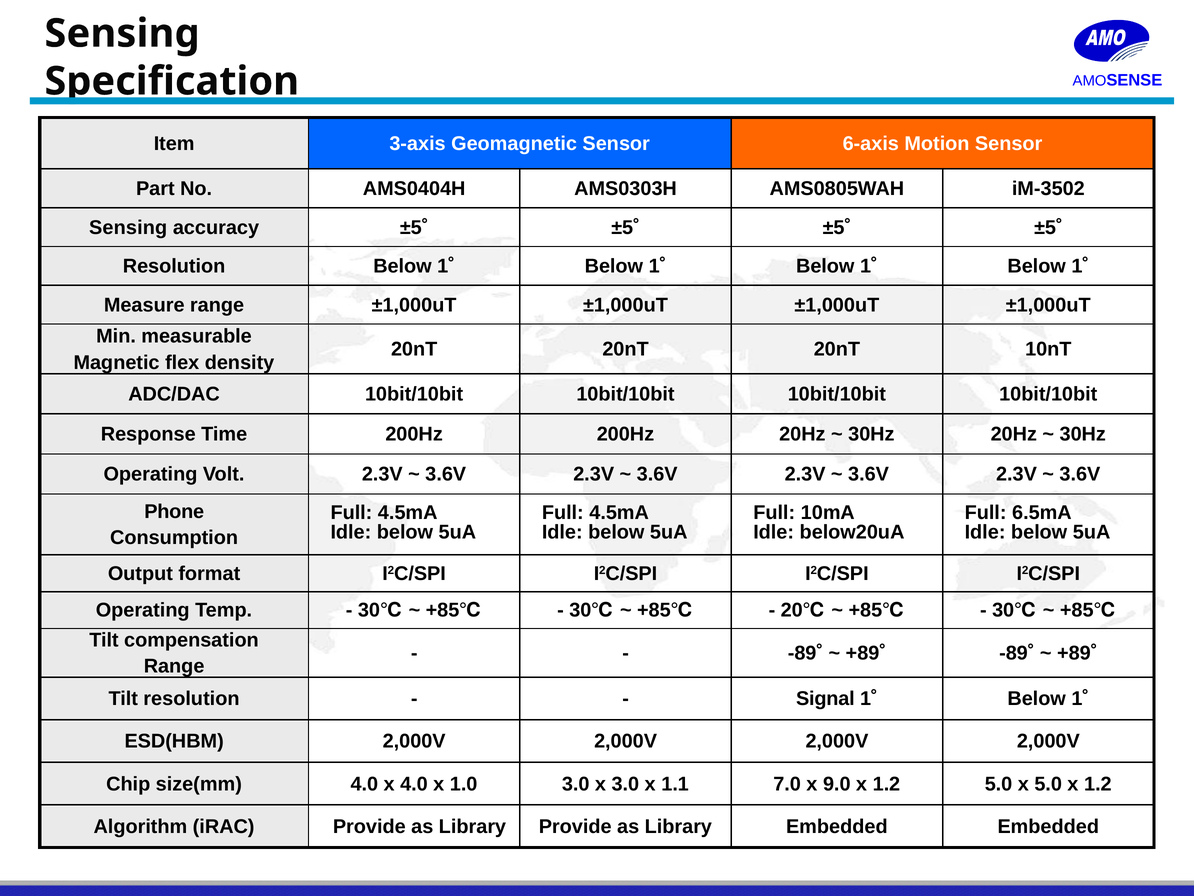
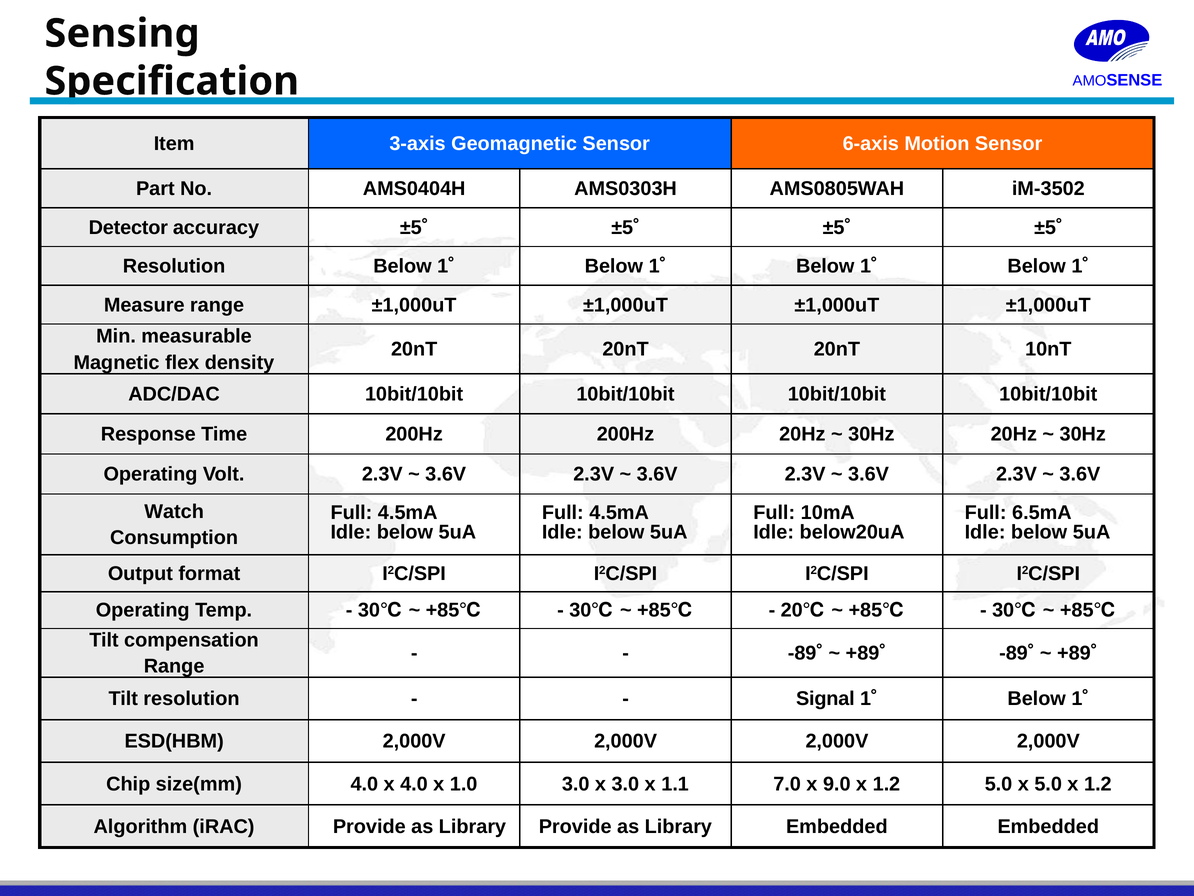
Sensing: Sensing -> Detector (128, 227)
Phone: Phone -> Watch (174, 511)
